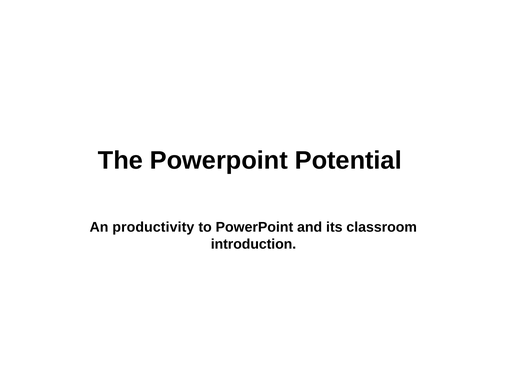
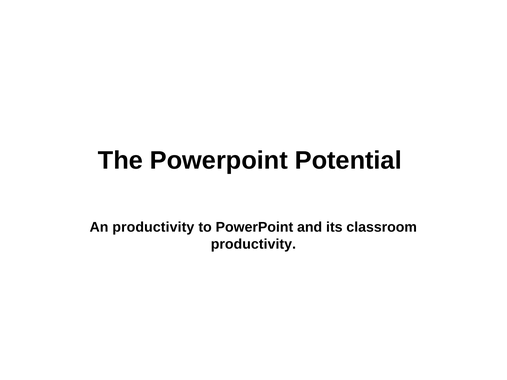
introduction: introduction -> productivity (253, 244)
